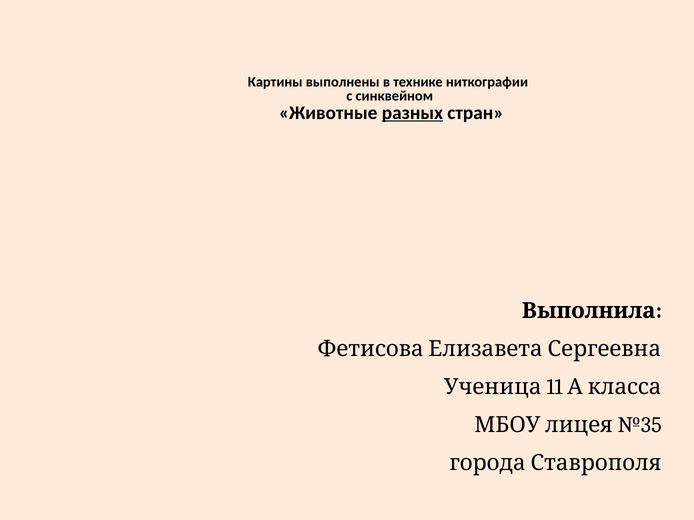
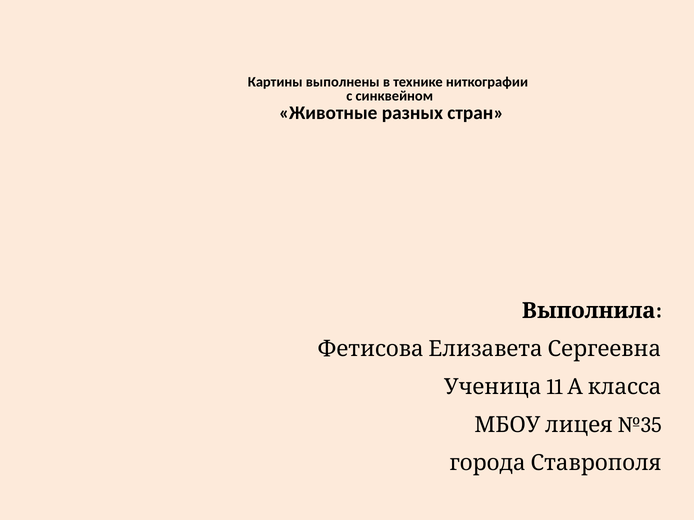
разных underline: present -> none (412, 113)
